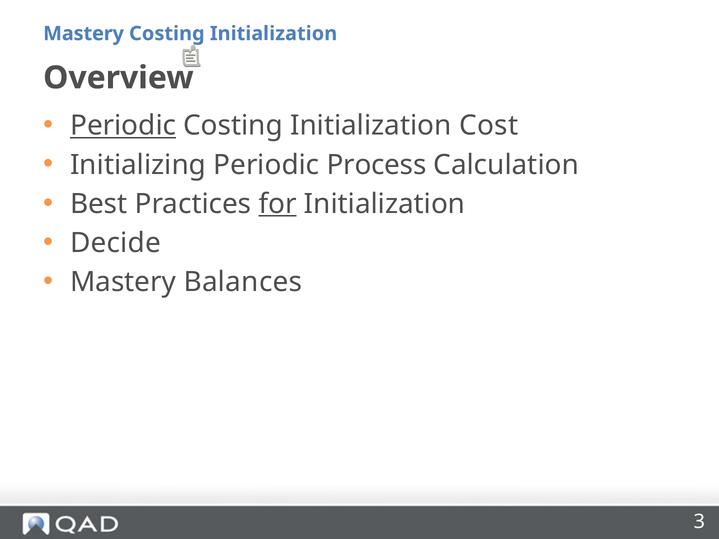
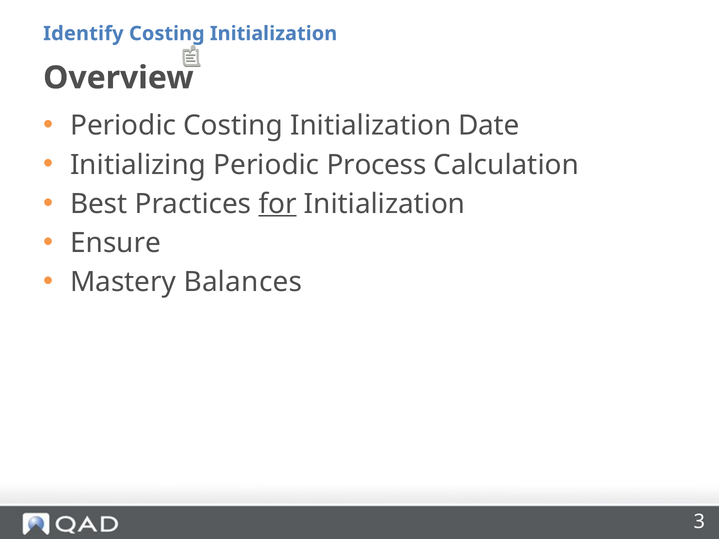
Mastery: Mastery -> Identify (83, 34)
Periodic underline: present -> none (123, 126)
Cost: Cost -> Date (489, 126)
Decide: Decide -> Ensure (116, 243)
